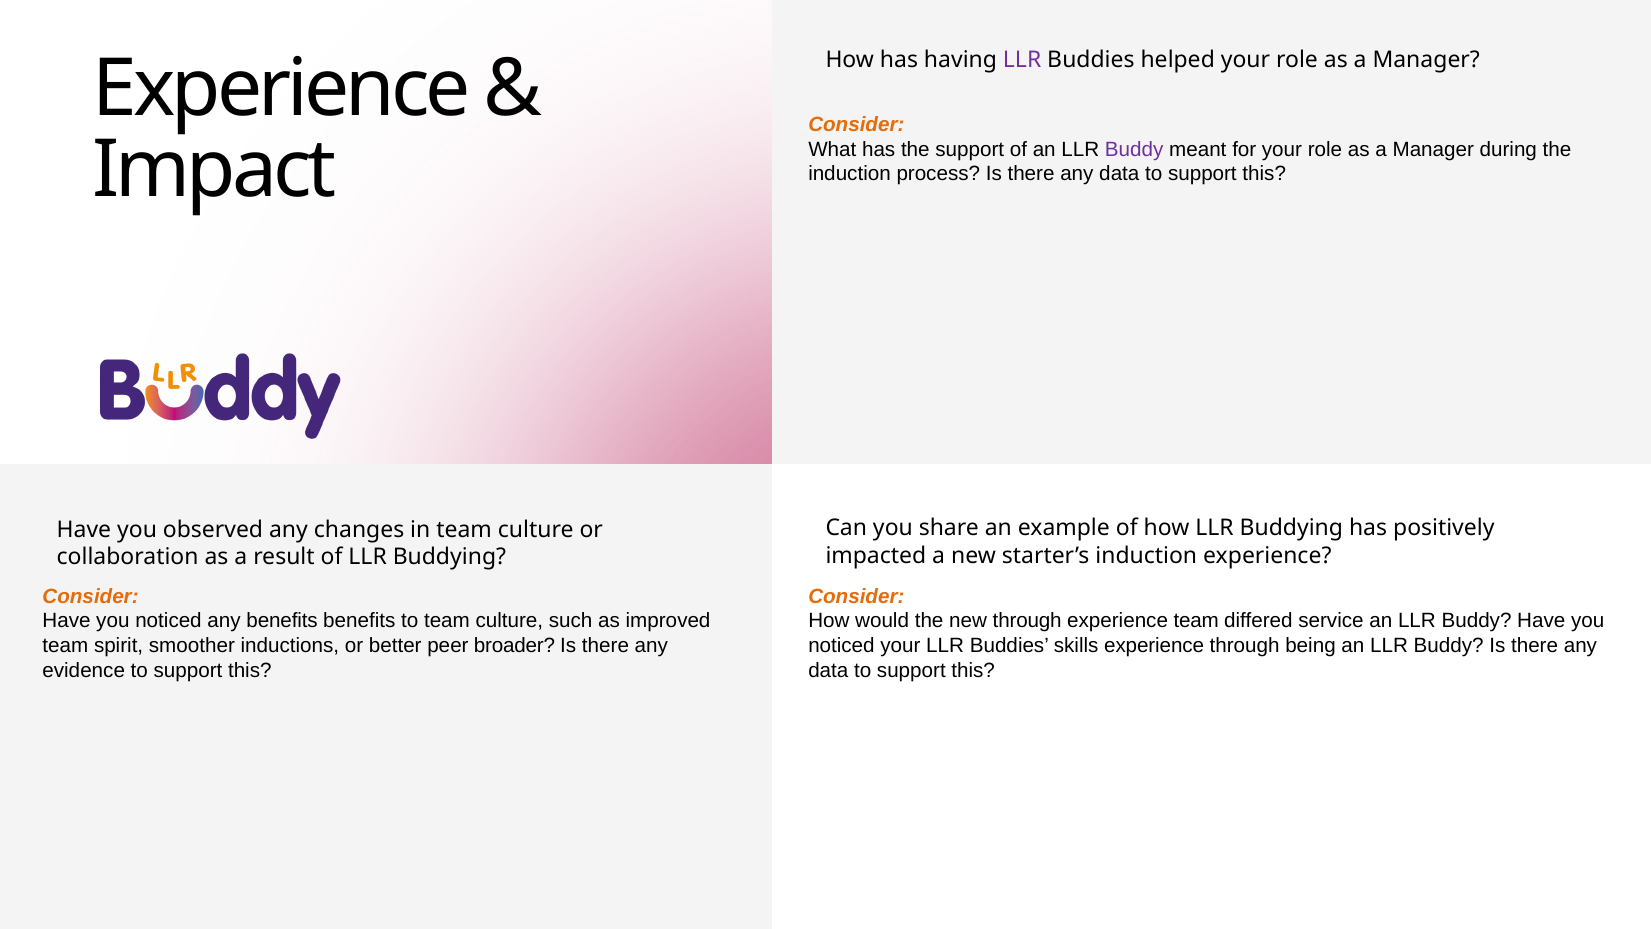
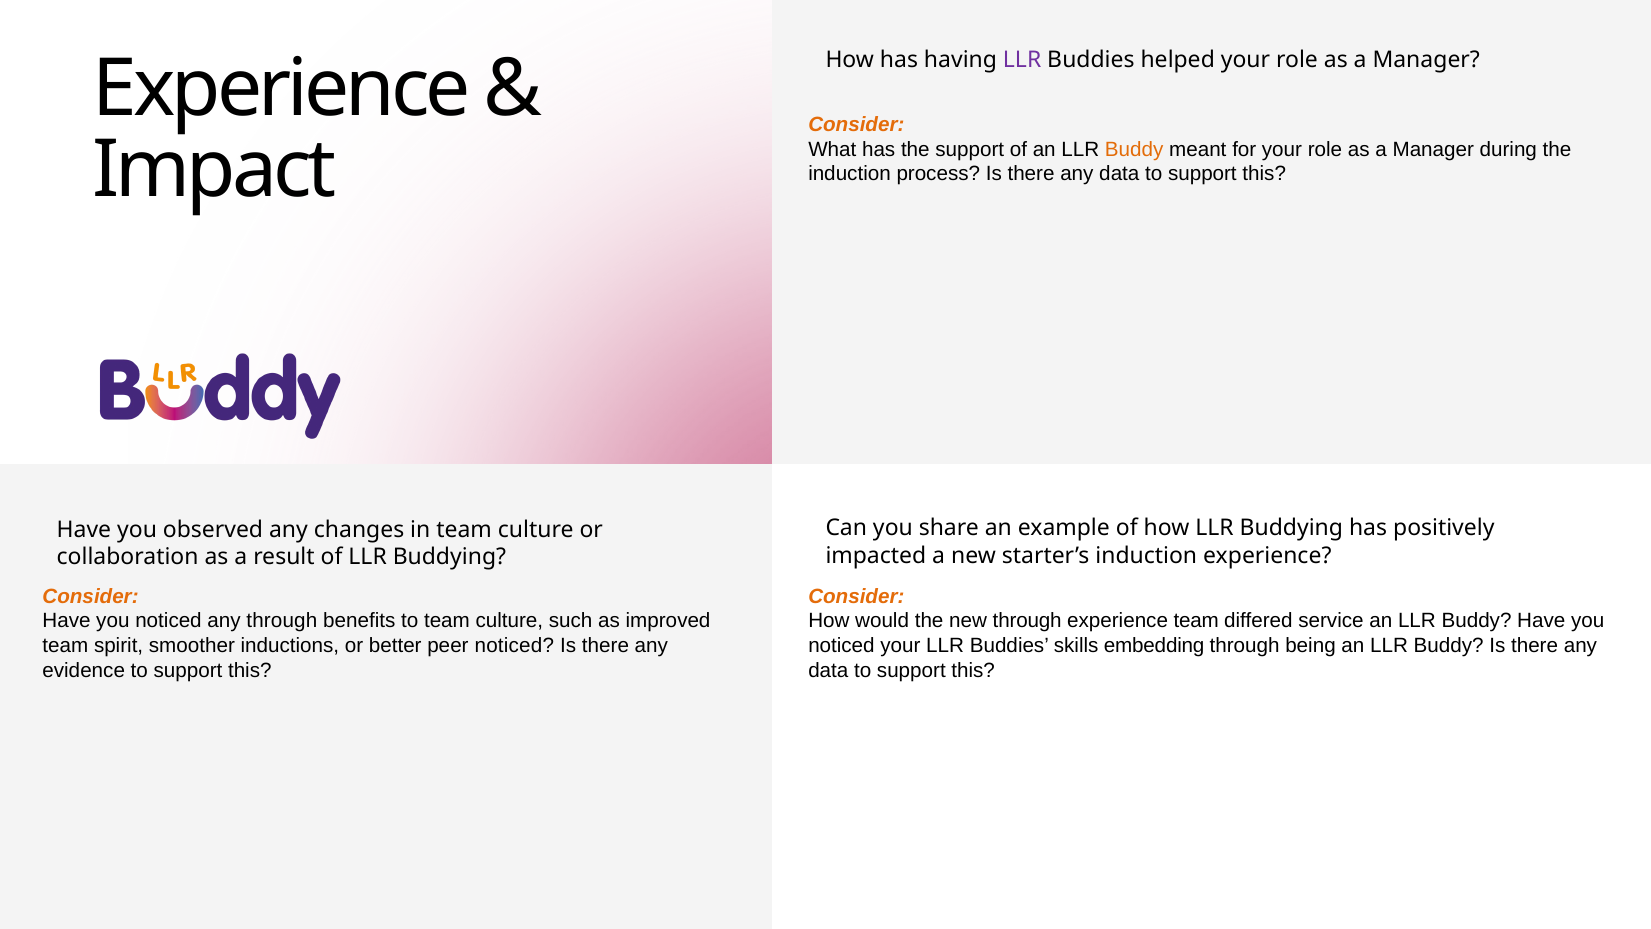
Buddy colour: purple -> orange (1134, 149)
any benefits: benefits -> through (282, 621)
peer broader: broader -> noticed (514, 646)
skills experience: experience -> embedding (1154, 646)
